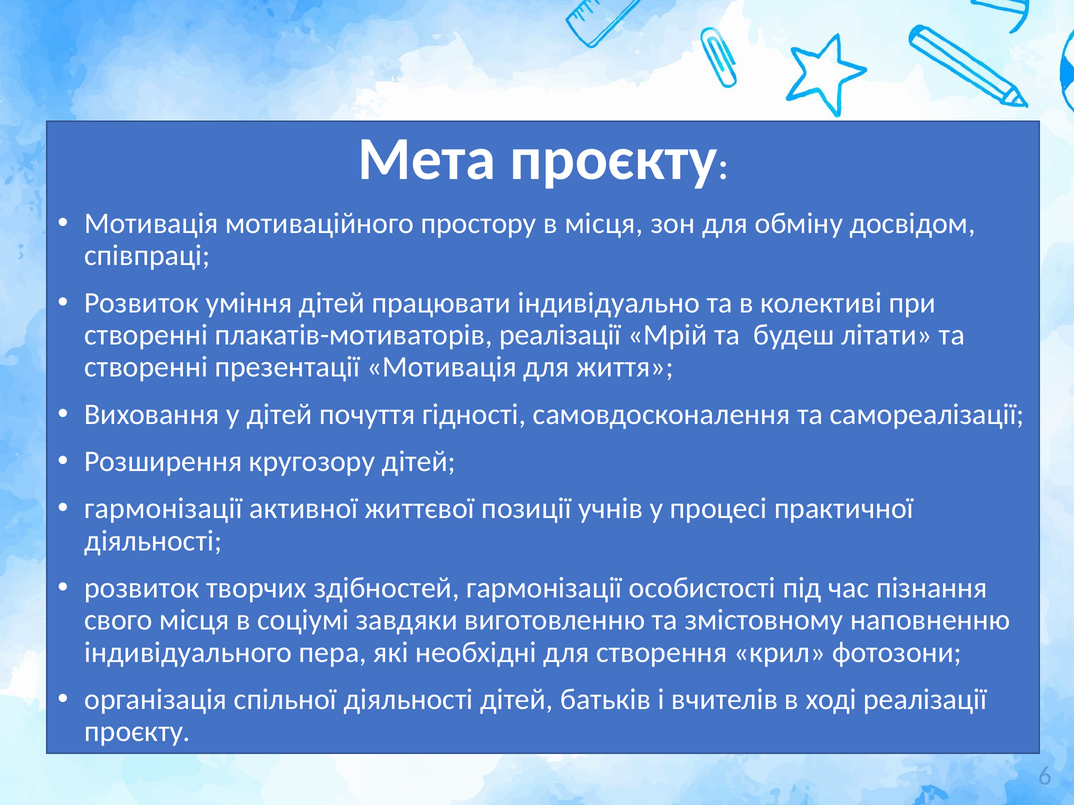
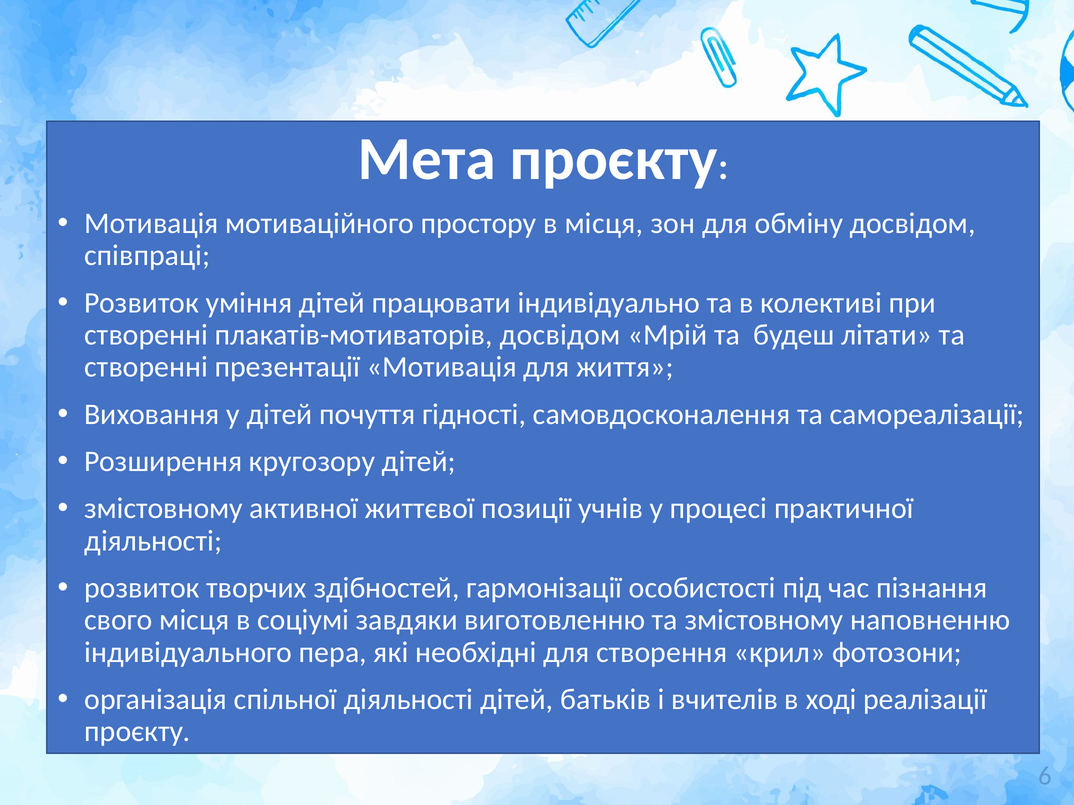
плакатів-мотиваторів реалізації: реалізації -> досвідом (560, 335)
гармонізації: гармонізації -> змістовному (164, 509)
